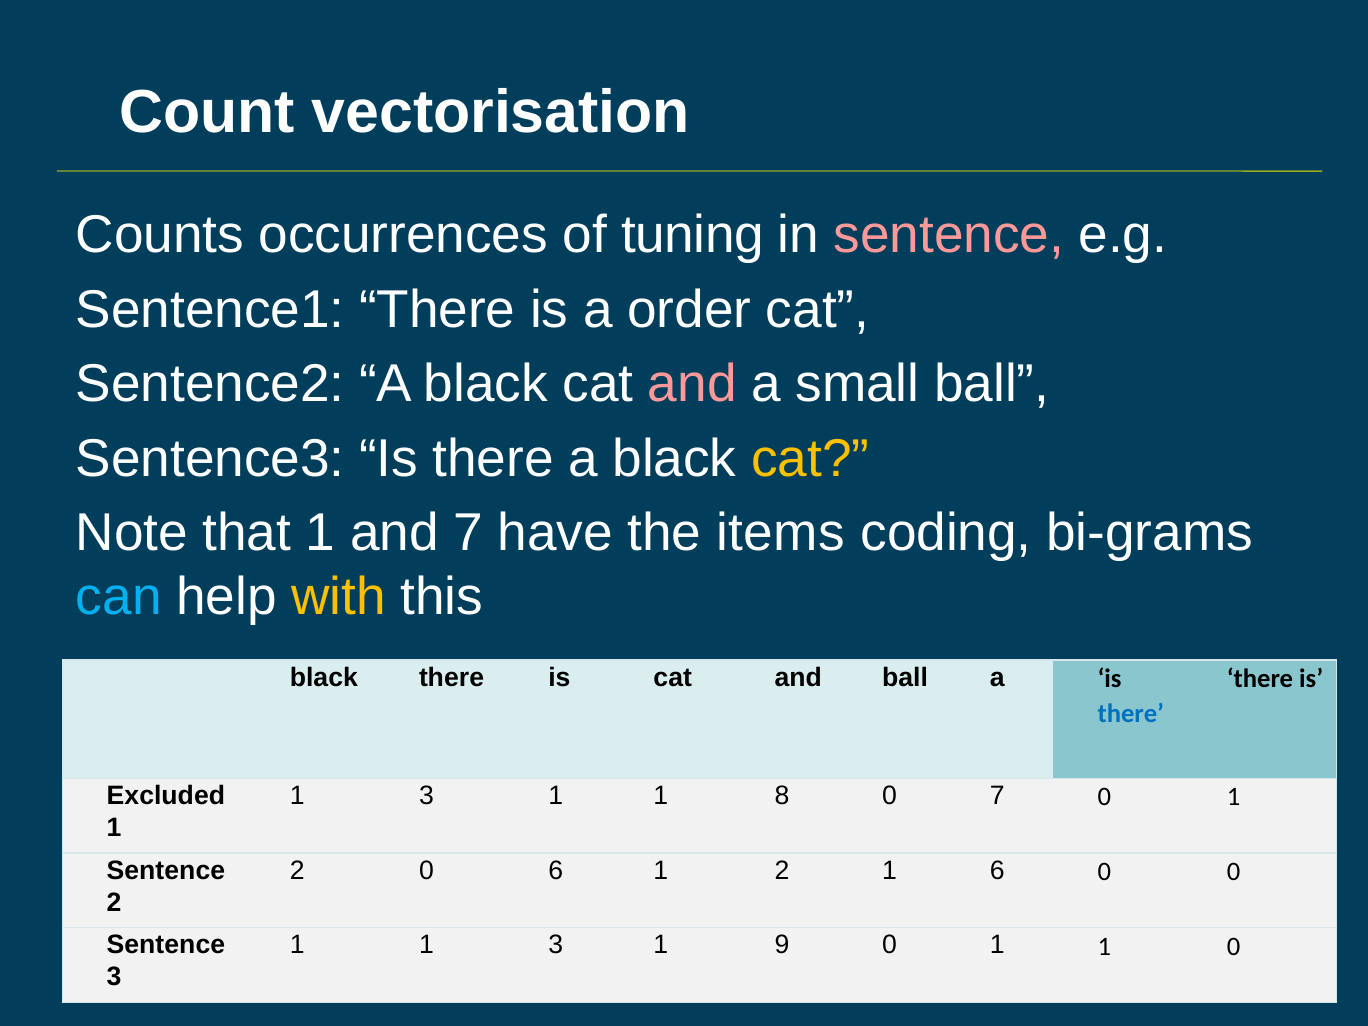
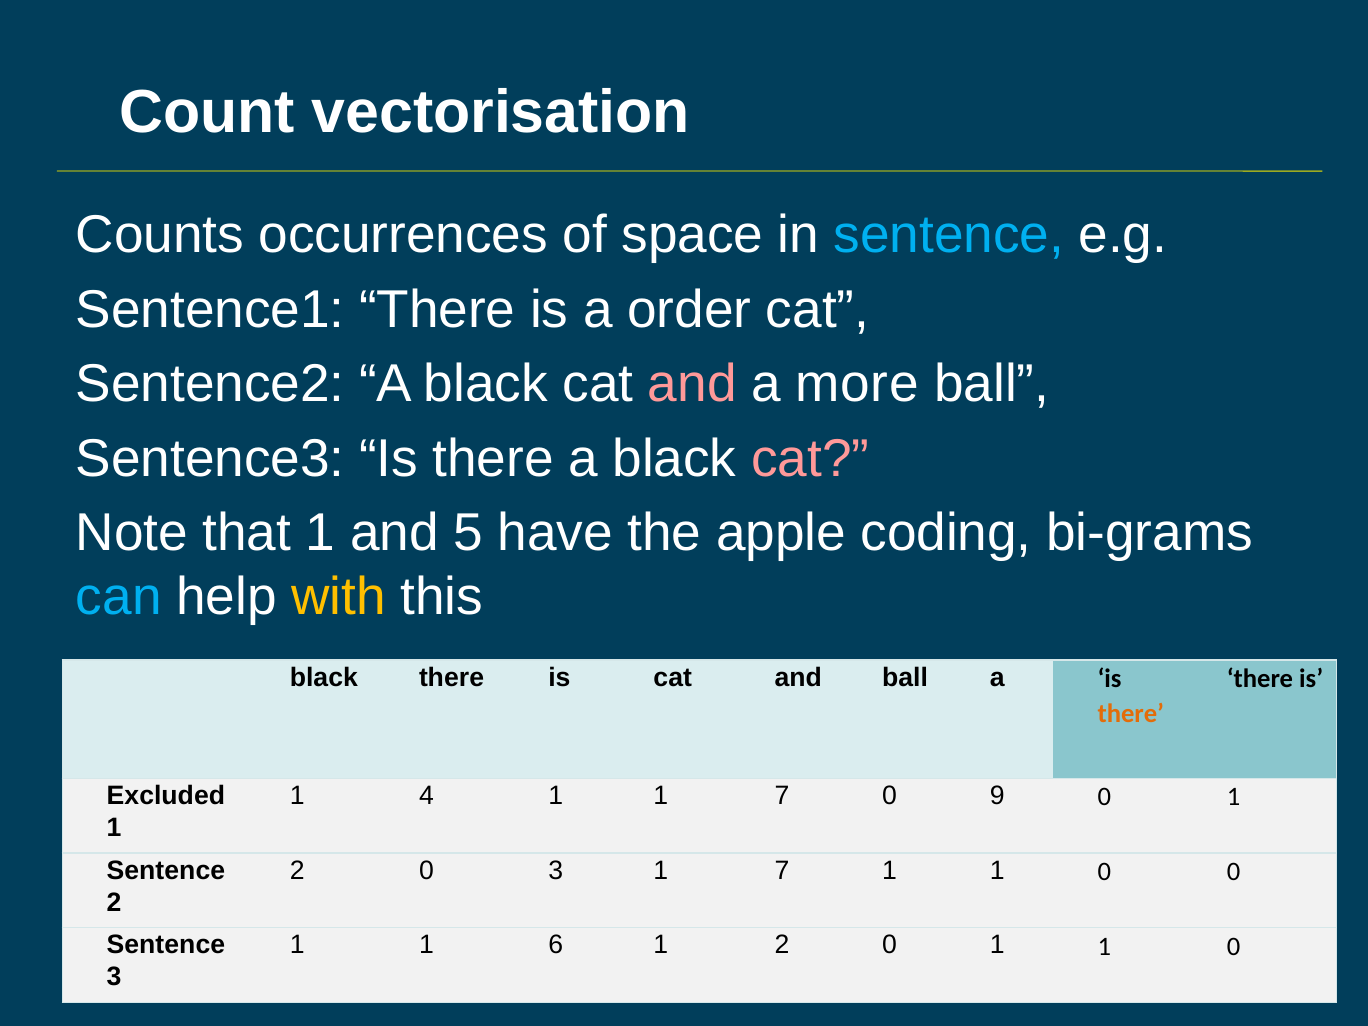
tuning: tuning -> space (692, 235)
sentence colour: pink -> light blue (949, 235)
small: small -> more (857, 384)
cat colour: yellow -> pink (810, 459)
and 7: 7 -> 5 (468, 533)
items: items -> apple (781, 533)
there colour: blue -> orange (1131, 713)
3: 3 -> 4 (426, 796)
1 1 8: 8 -> 7 (782, 796)
0 7: 7 -> 9 (997, 796)
0 6: 6 -> 3 (556, 871)
2: 2 -> 7 (782, 871)
6: 6 -> 1 (997, 871)
3: 3 -> 6 (556, 945)
1 9: 9 -> 2 (782, 945)
